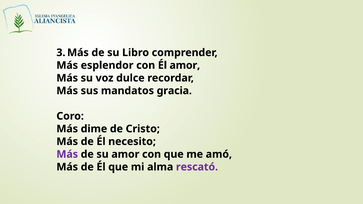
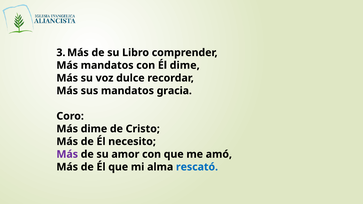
Más esplendor: esplendor -> mandatos (107, 65)
Él amor: amor -> dime (185, 65)
rescató colour: purple -> blue (197, 167)
